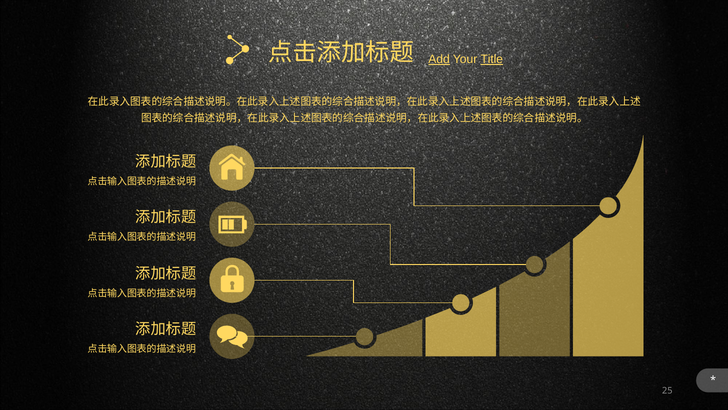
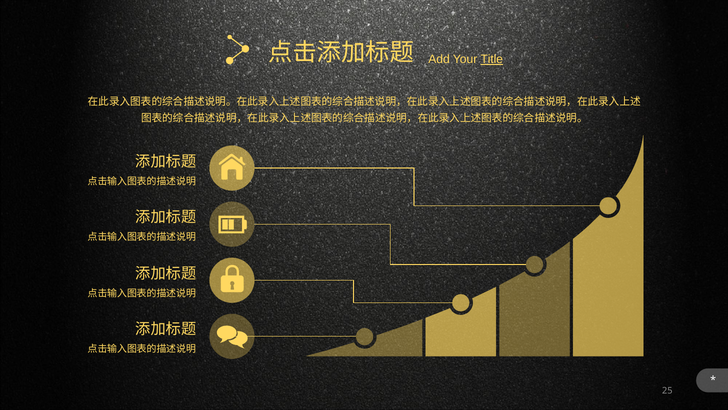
Add underline: present -> none (439, 59)
